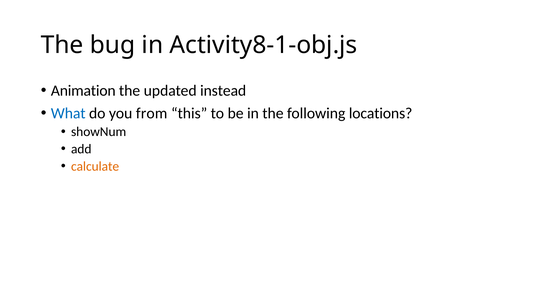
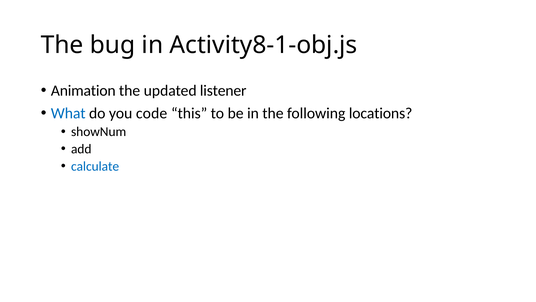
instead: instead -> listener (223, 91)
from: from -> code (152, 113)
calculate colour: orange -> blue (95, 166)
